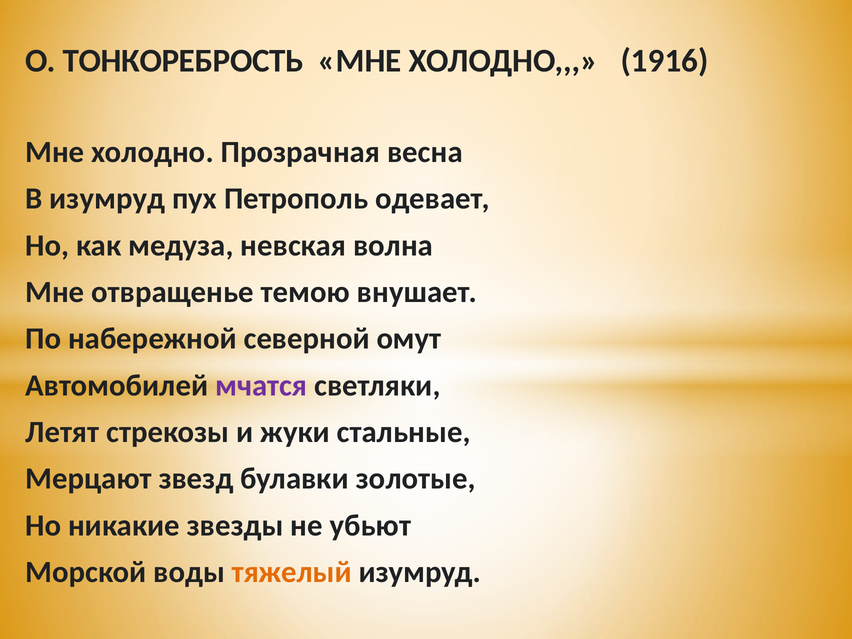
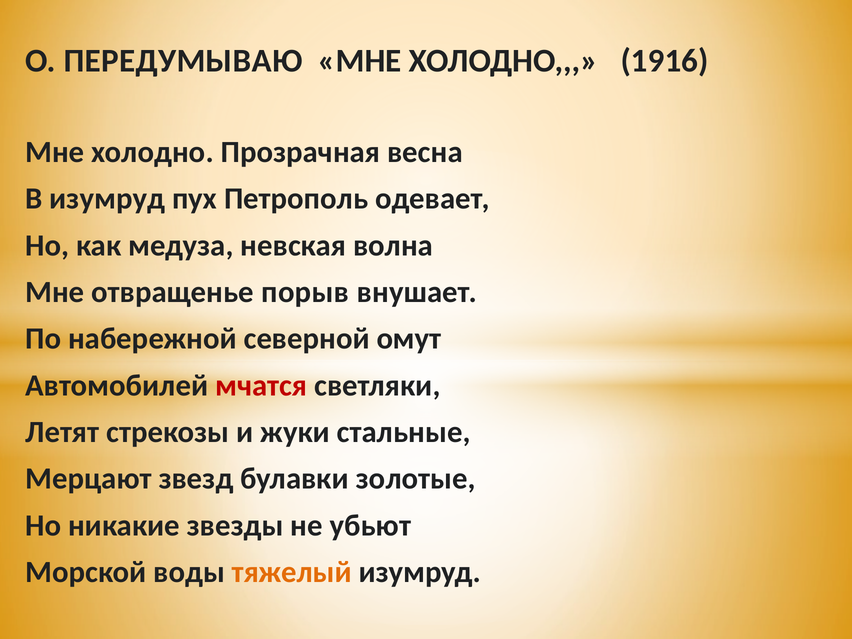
ТОНКОРЕБРОСТЬ: ТОНКОРЕБРОСТЬ -> ПЕРЕДУМЫВАЮ (183, 61)
темою: темою -> порыв (305, 292)
мчатся colour: purple -> red (261, 385)
